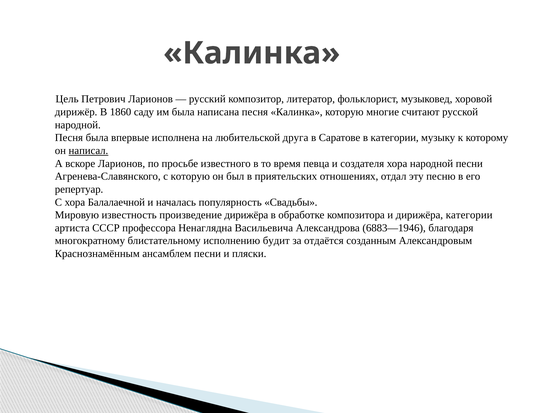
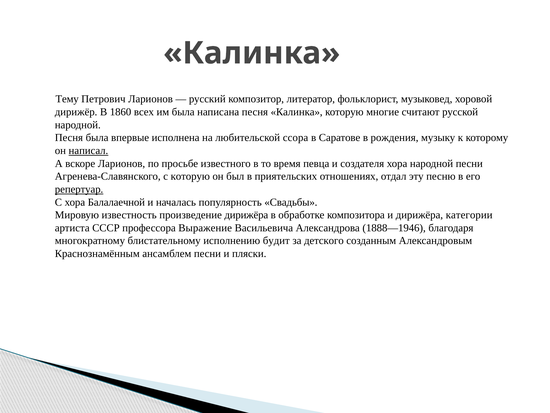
Цель: Цель -> Тему (67, 99)
саду: саду -> всех (144, 112)
друга: друга -> ссора (296, 138)
в категории: категории -> рождения (395, 138)
репертуар underline: none -> present (79, 189)
Ненаглядна: Ненаглядна -> Выражение (205, 228)
6883—1946: 6883—1946 -> 1888—1946 (394, 228)
отдаётся: отдаётся -> детского (324, 240)
